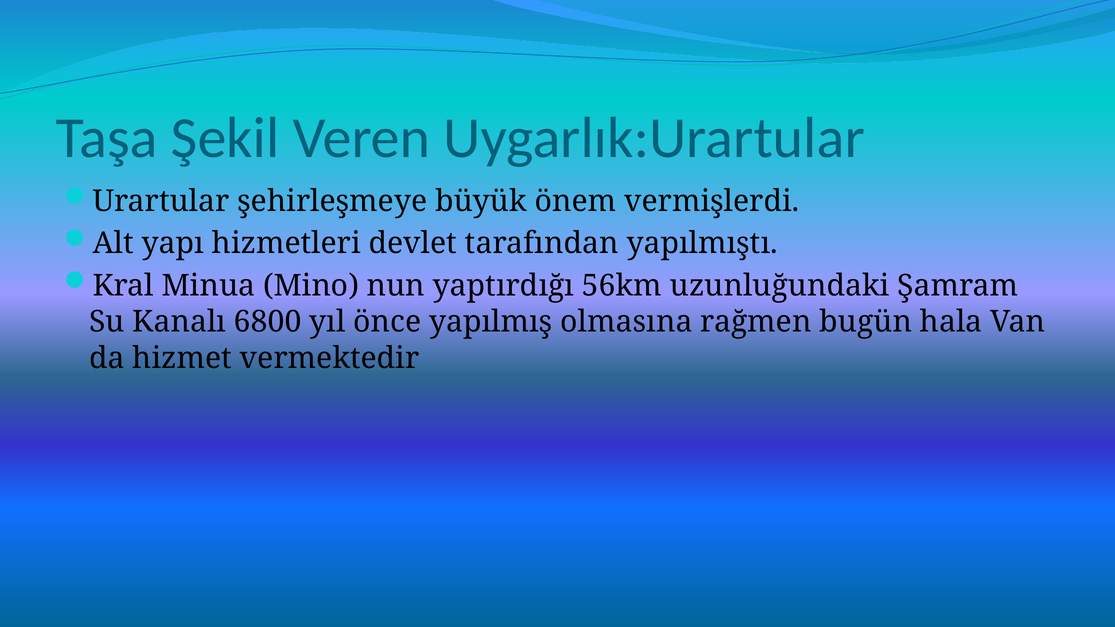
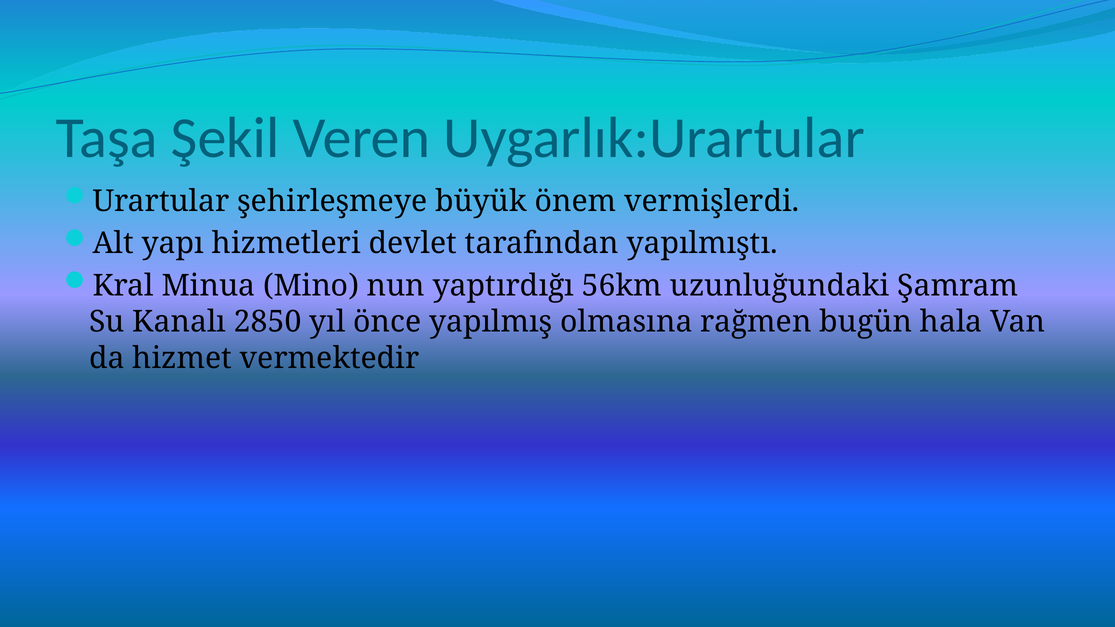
6800: 6800 -> 2850 (268, 322)
